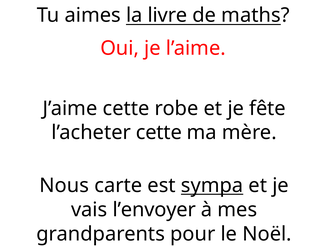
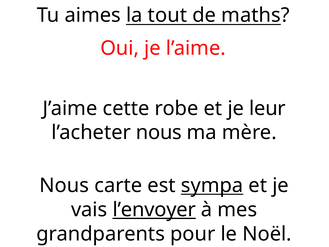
livre: livre -> tout (167, 15)
fête: fête -> leur (267, 108)
l’acheter cette: cette -> nous (159, 132)
l’envoyer underline: none -> present (154, 210)
